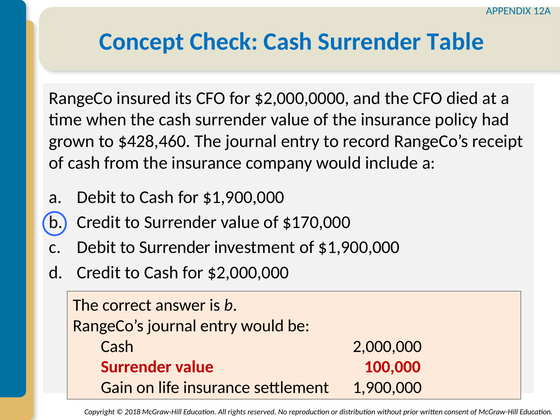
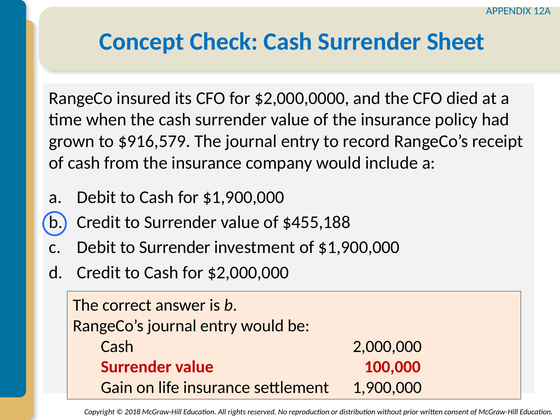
Table: Table -> Sheet (456, 41)
$428,460: $428,460 -> $916,579 (154, 141)
$170,000: $170,000 -> $455,188 (316, 222)
